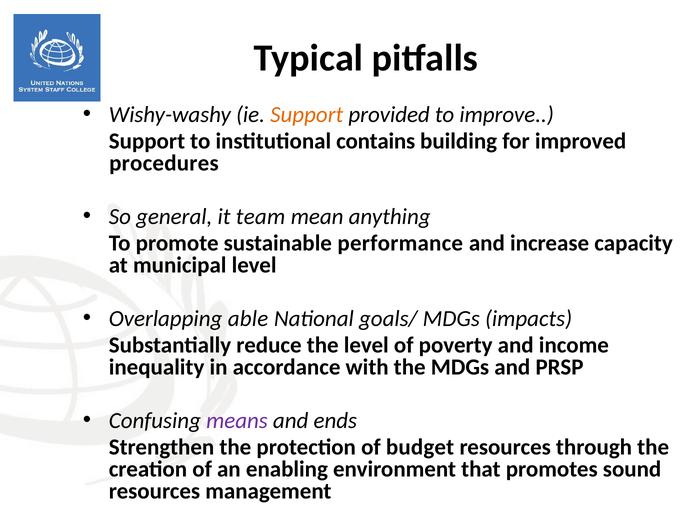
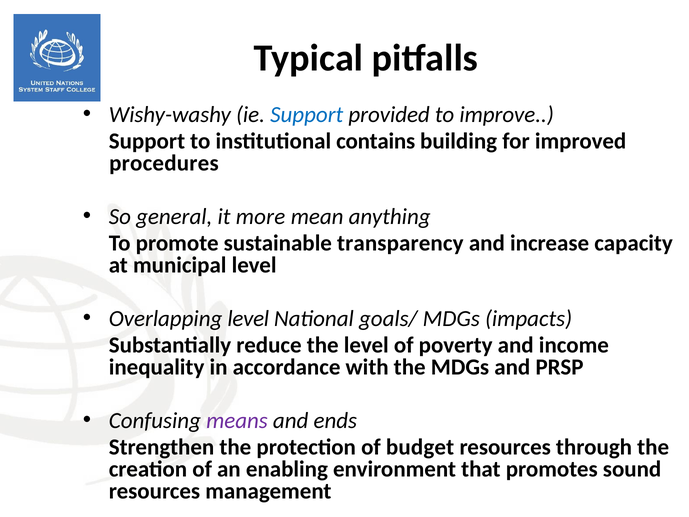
Support colour: orange -> blue (307, 115)
team: team -> more (261, 217)
performance: performance -> transparency (400, 243)
Overlapping able: able -> level (248, 318)
